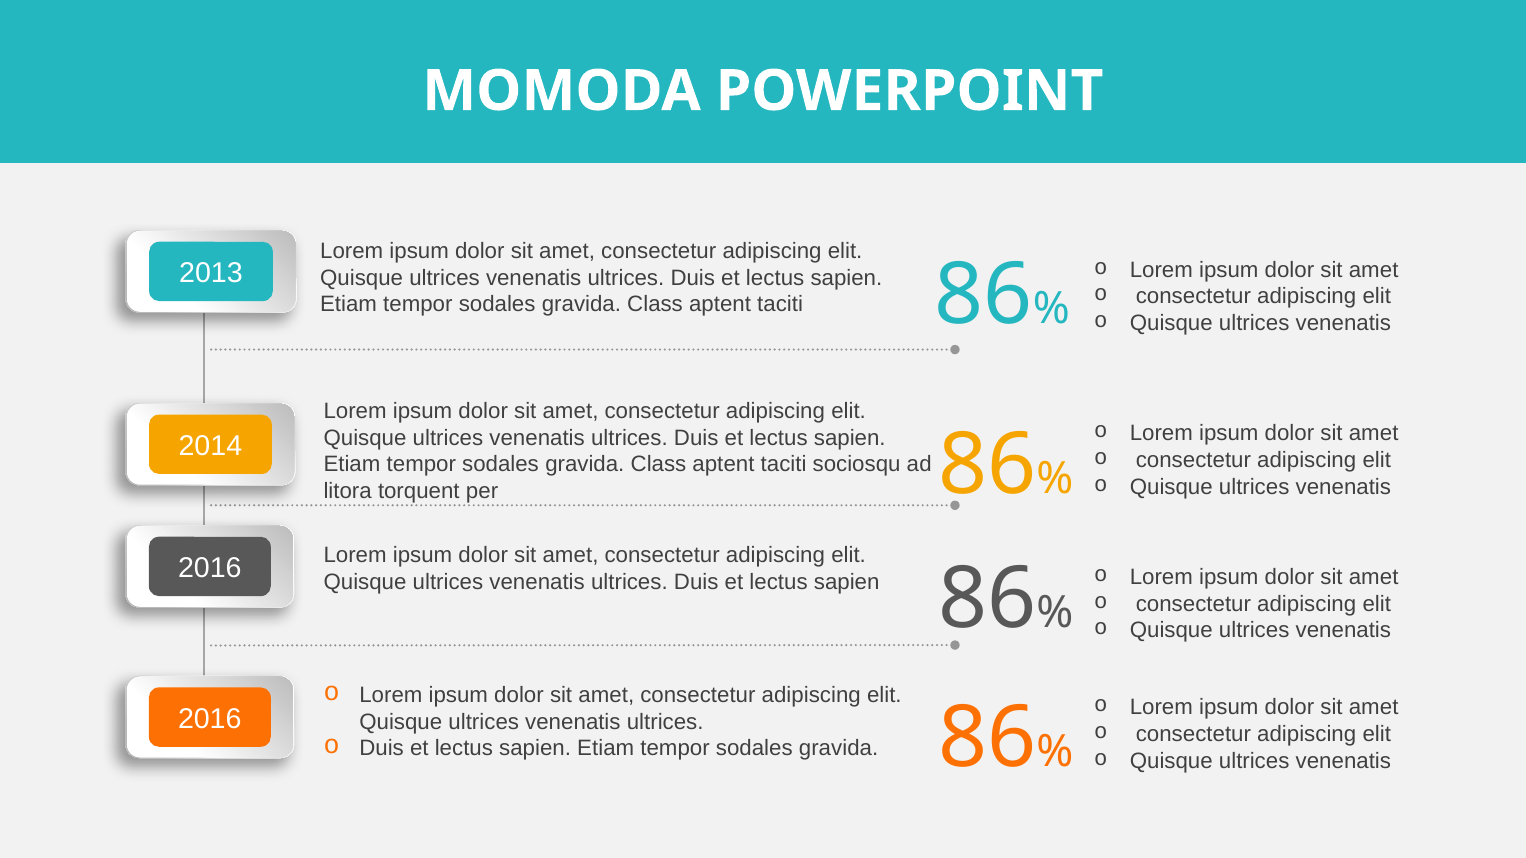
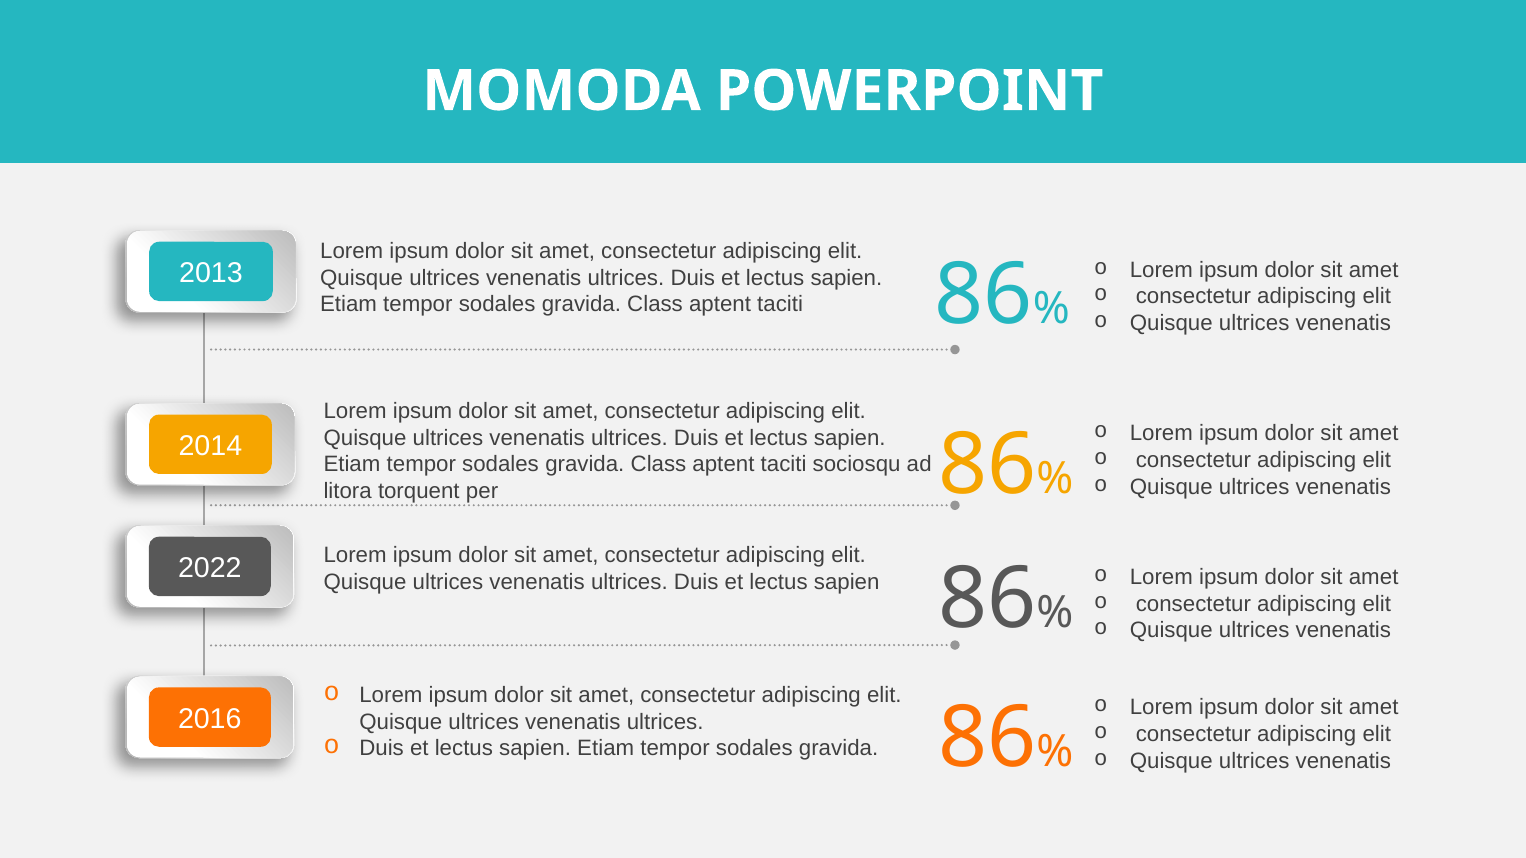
2016: 2016 -> 2022 (210, 569)
